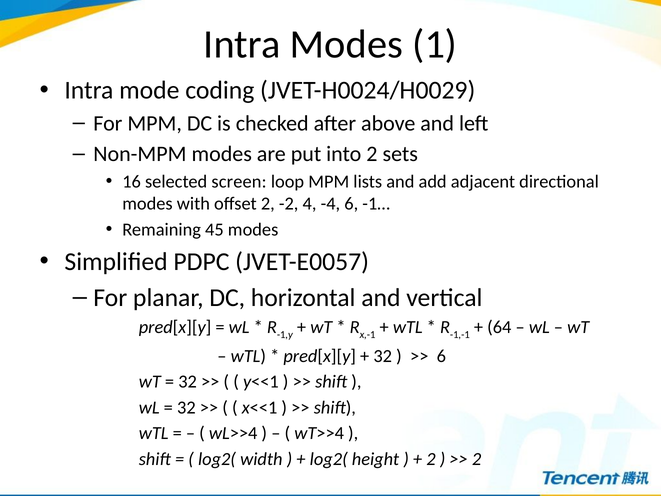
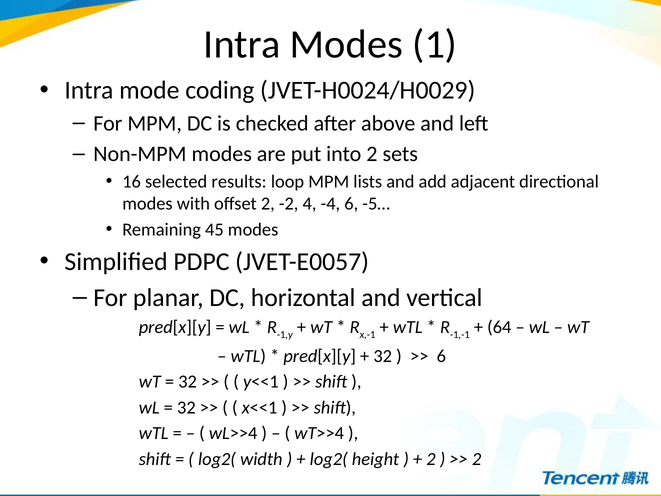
screen: screen -> results (239, 182)
-1…: -1… -> -5… (376, 204)
